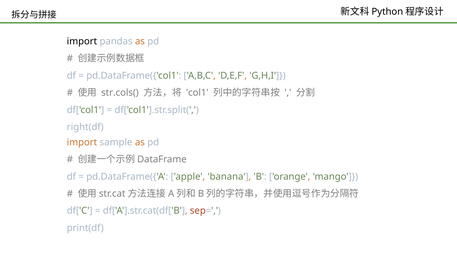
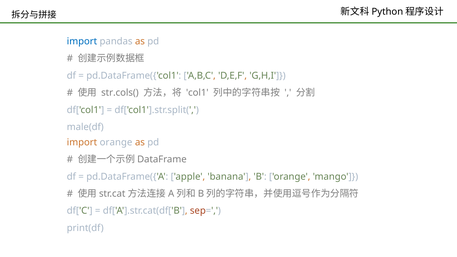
import colour: black -> blue (82, 41)
right(df: right(df -> male(df (85, 127)
import sample: sample -> orange (116, 142)
